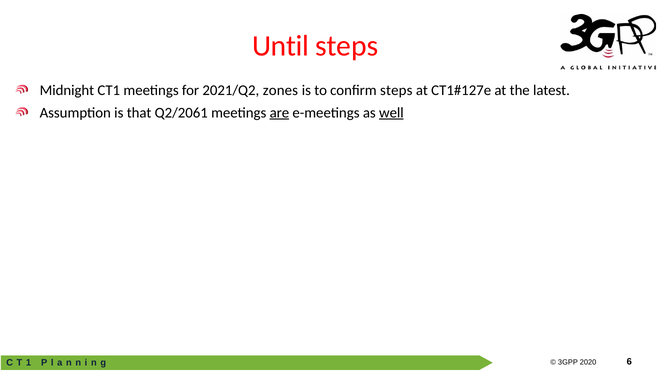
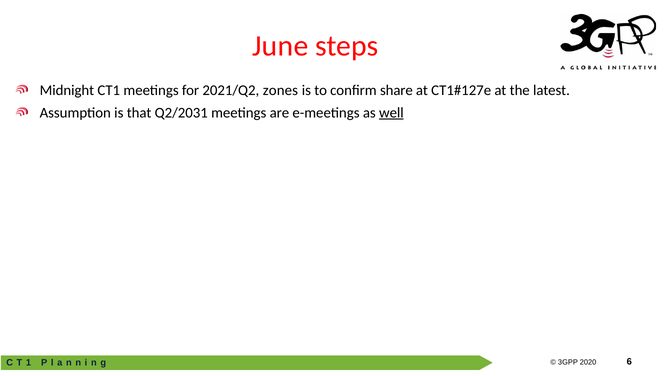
Until: Until -> June (280, 46)
confirm steps: steps -> share (396, 90)
Q2/2061: Q2/2061 -> Q2/2031 (181, 113)
are underline: present -> none (279, 113)
